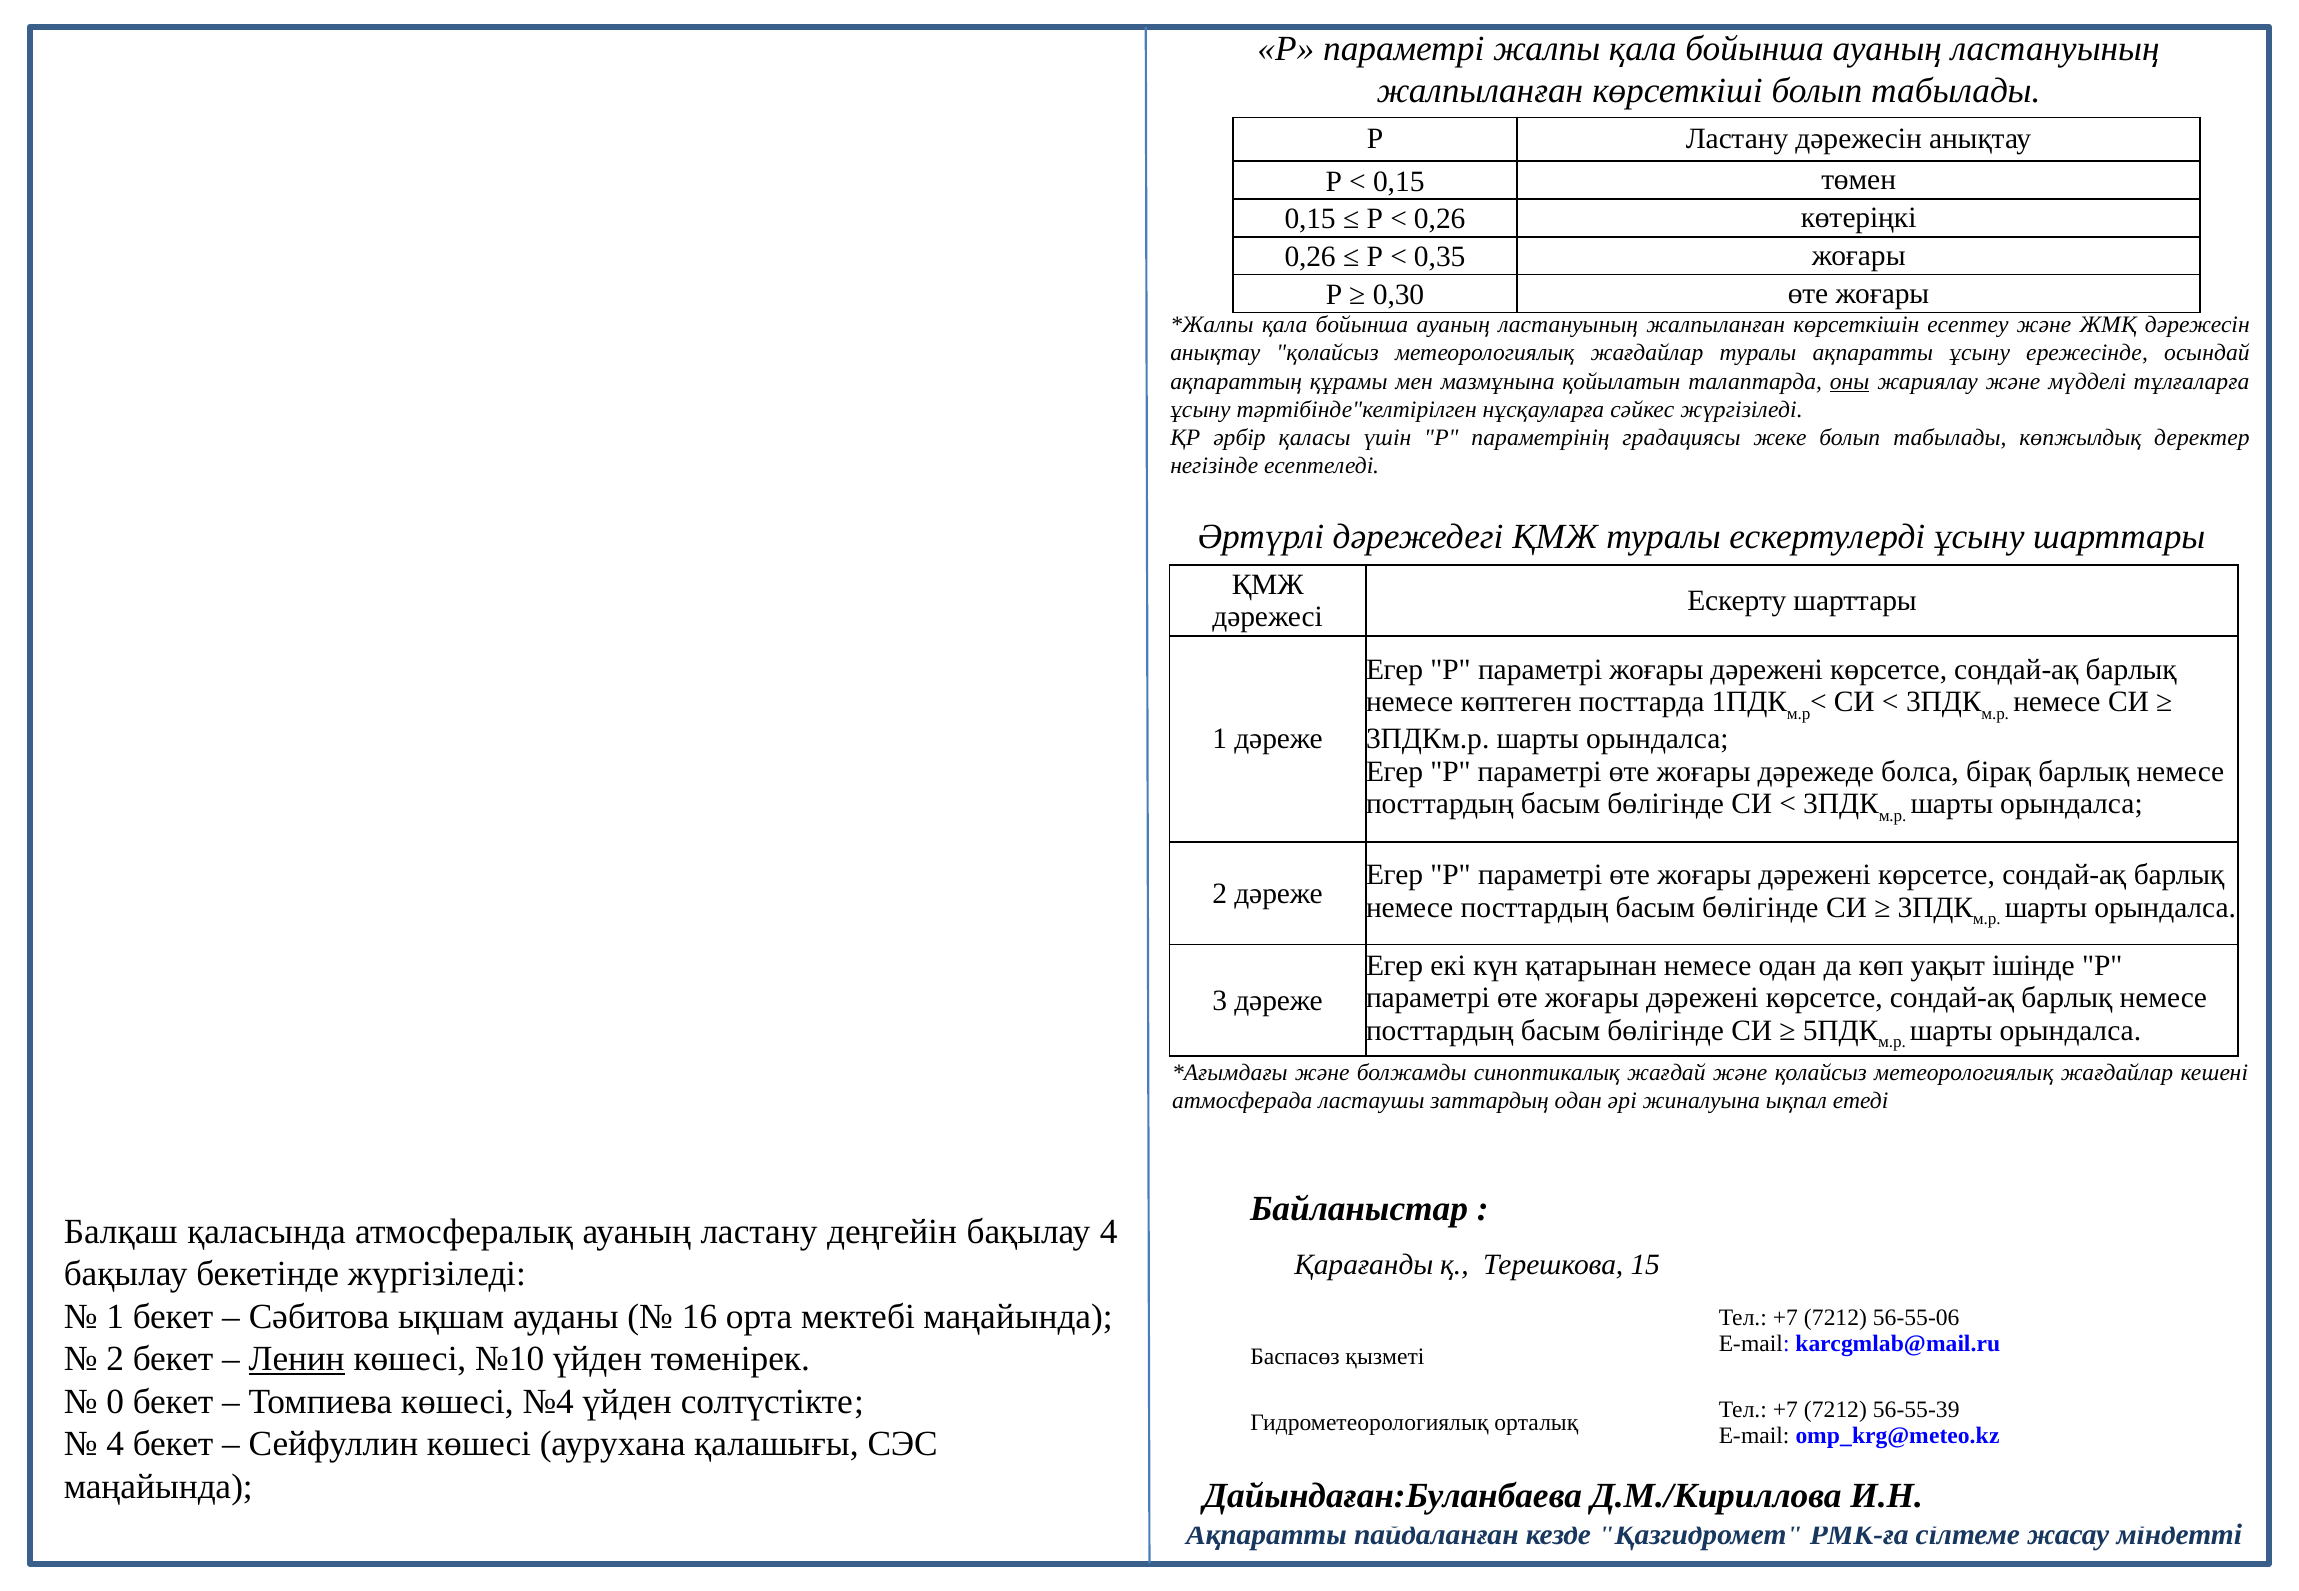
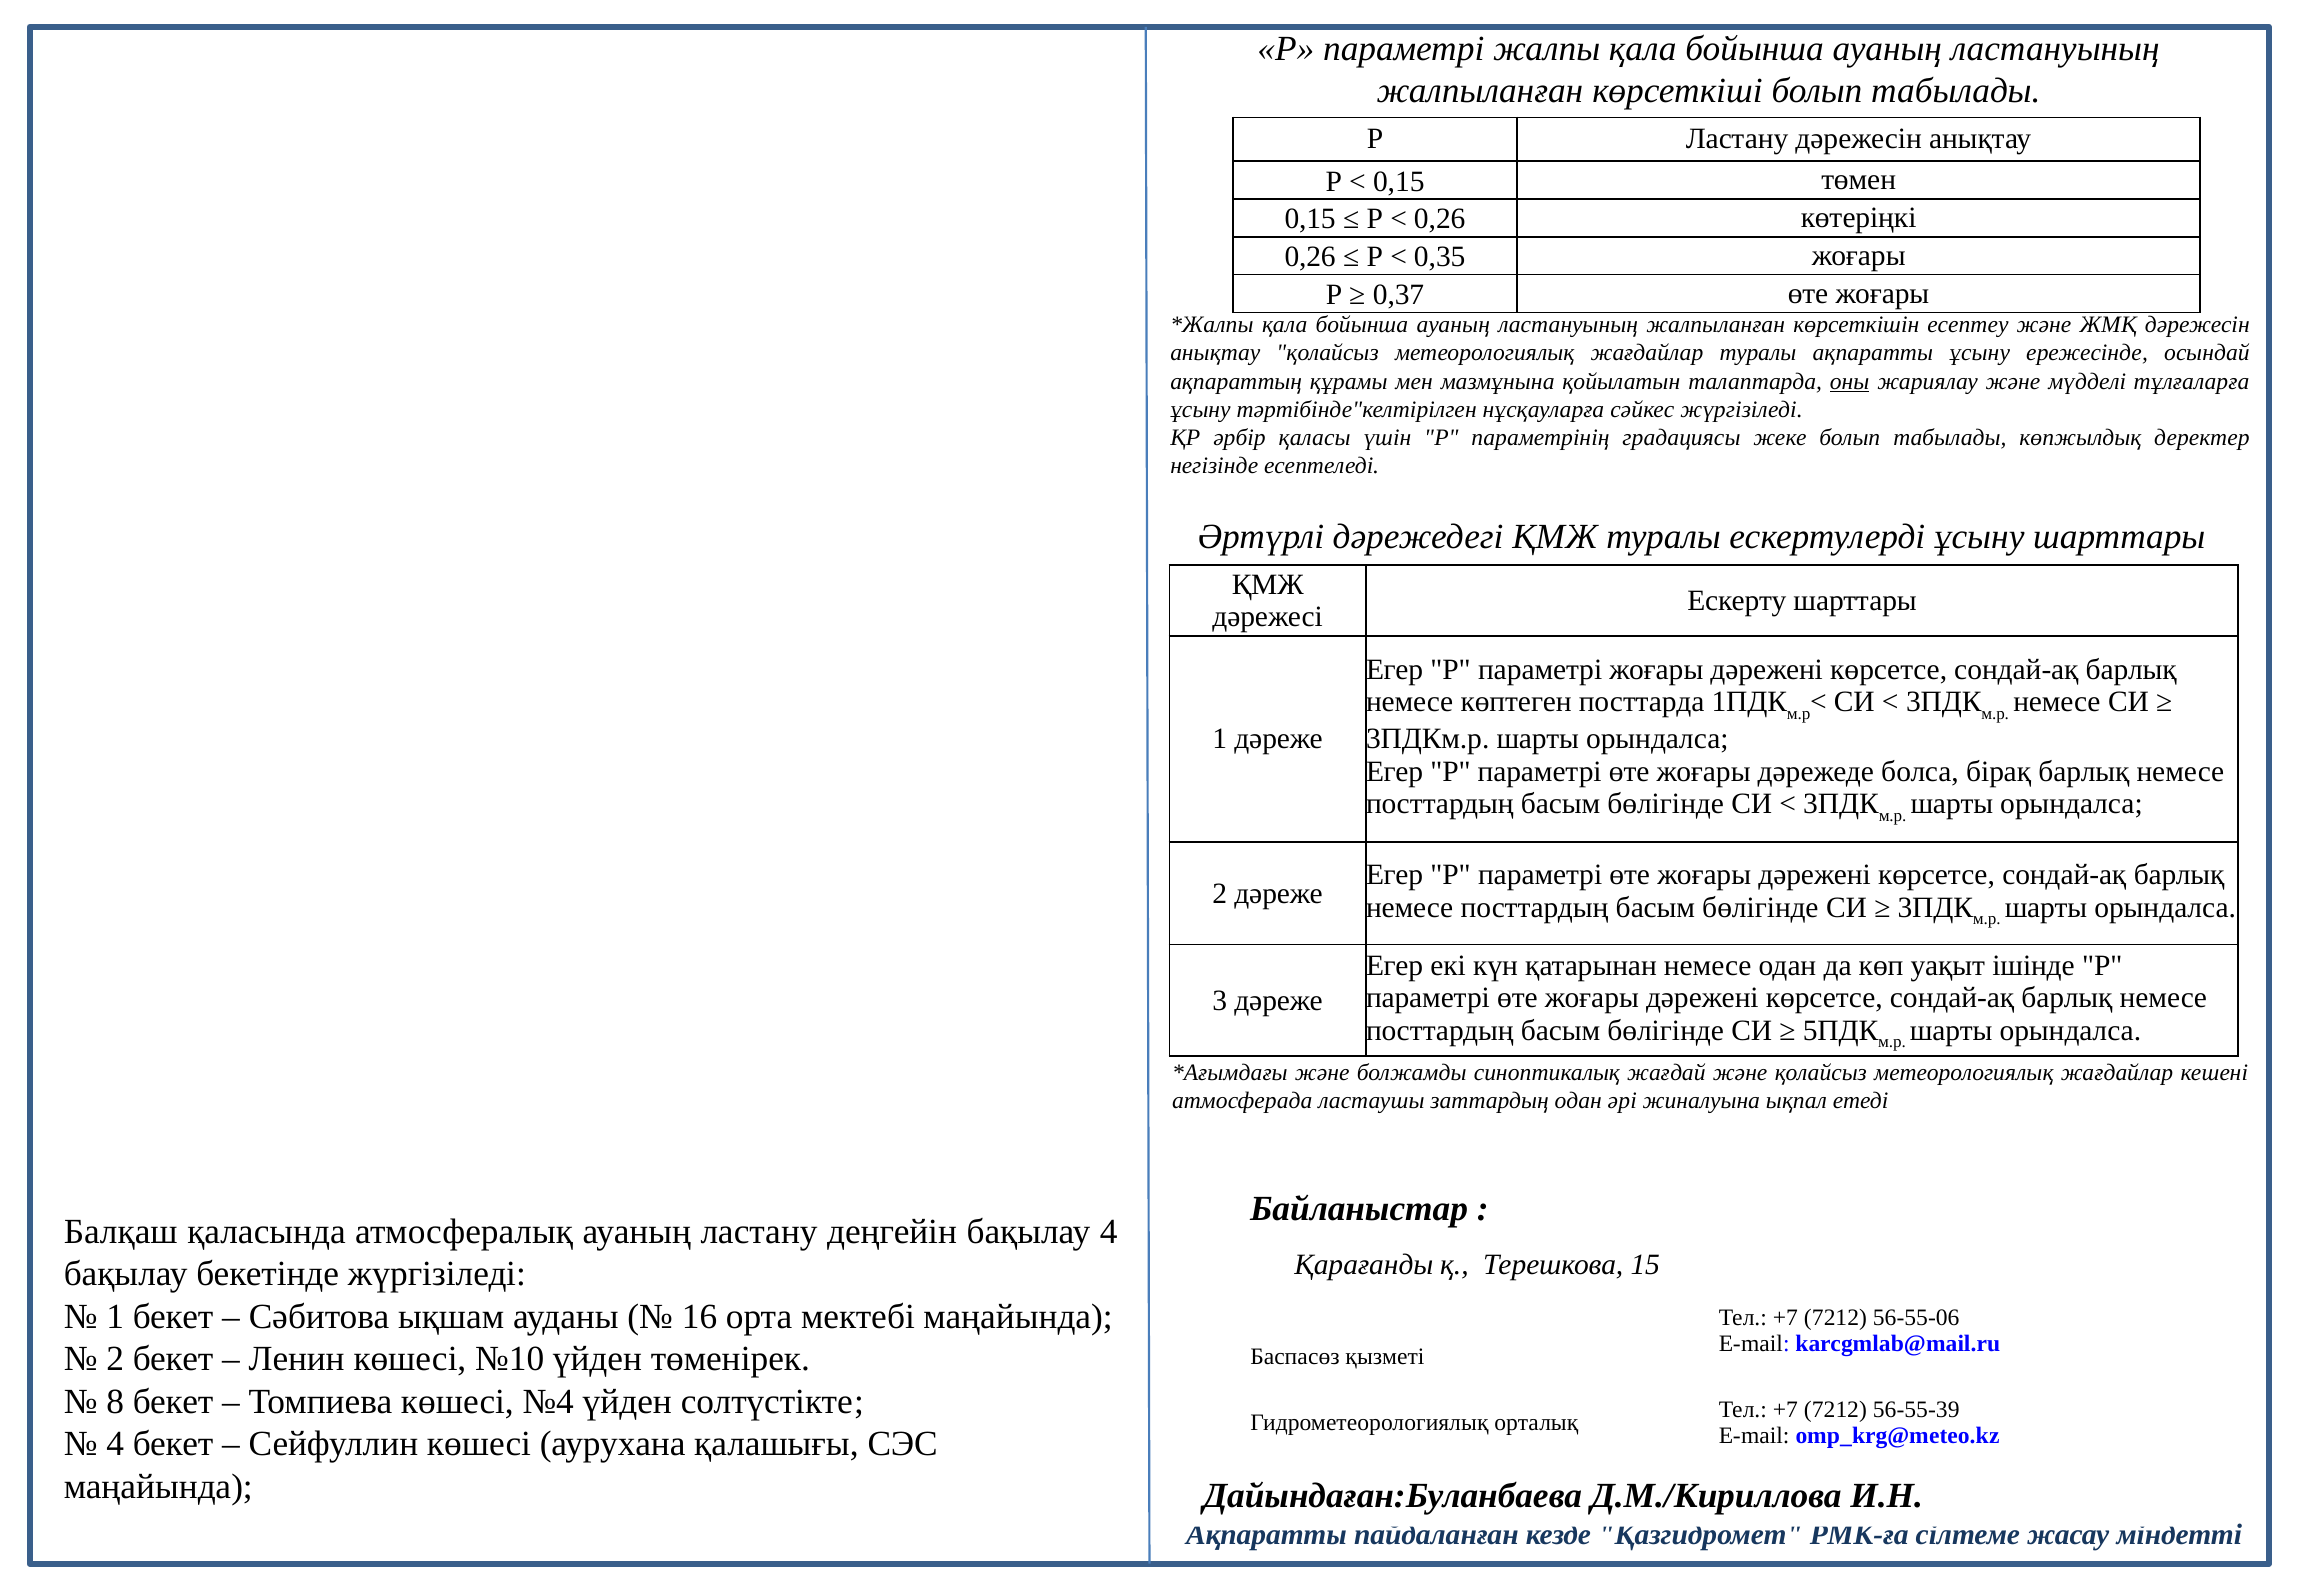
0,30: 0,30 -> 0,37 (1399, 295)
Ленин underline: present -> none (297, 1360)
0: 0 -> 8 (115, 1402)
